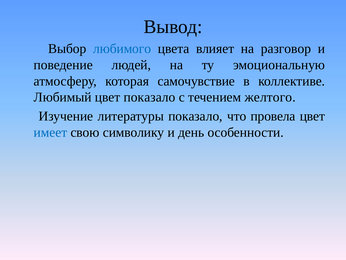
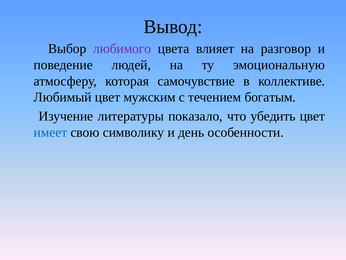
любимого colour: blue -> purple (122, 49)
цвет показало: показало -> мужским (150, 97)
желтого: желтого -> богатым (270, 97)
провела: провела -> убедить (273, 116)
